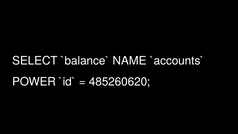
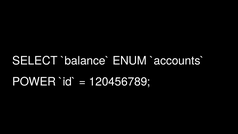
NAME: NAME -> ENUM (130, 61)
485260620: 485260620 -> 120456789 (120, 82)
